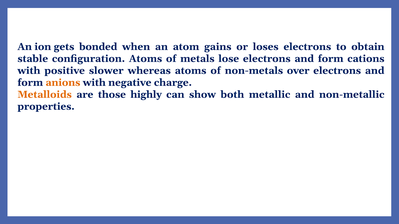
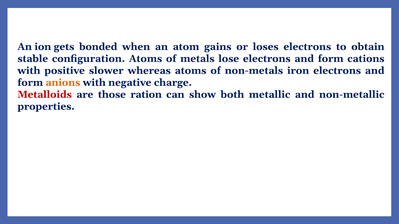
over: over -> iron (298, 71)
Metalloids colour: orange -> red (45, 95)
highly: highly -> ration (146, 95)
